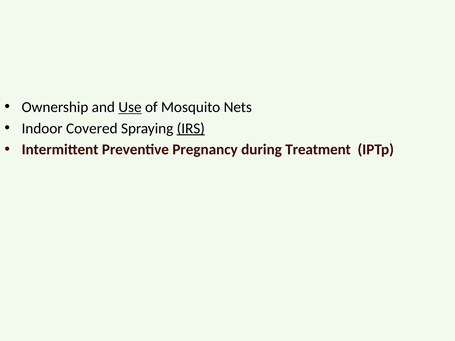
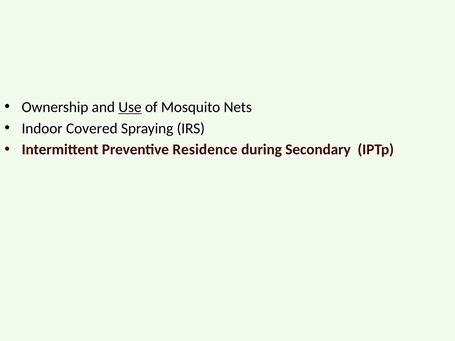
IRS underline: present -> none (191, 128)
Pregnancy: Pregnancy -> Residence (205, 150)
Treatment: Treatment -> Secondary (318, 150)
